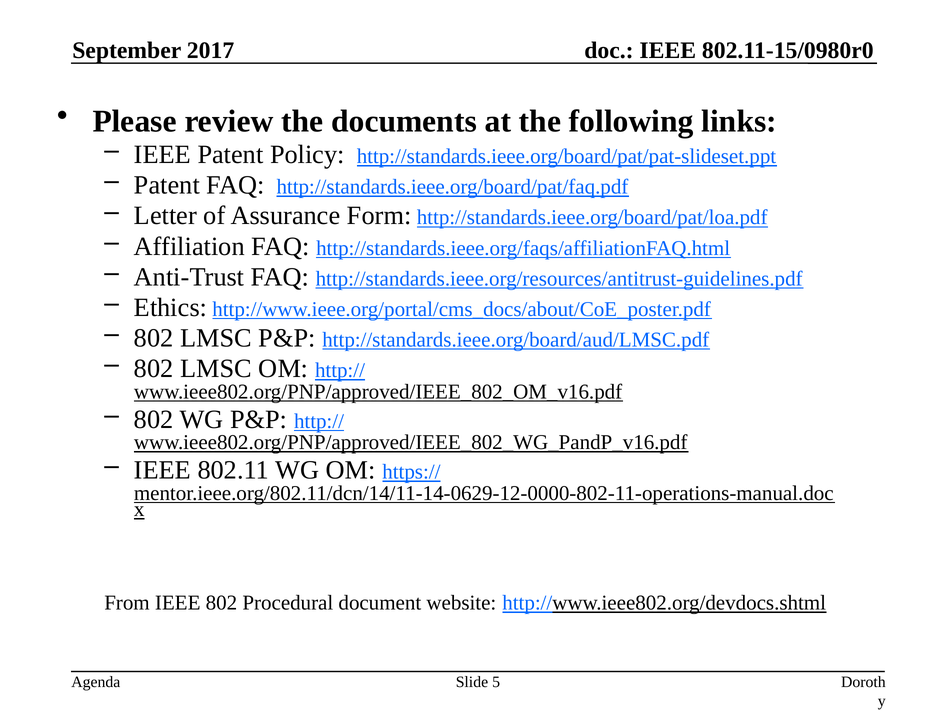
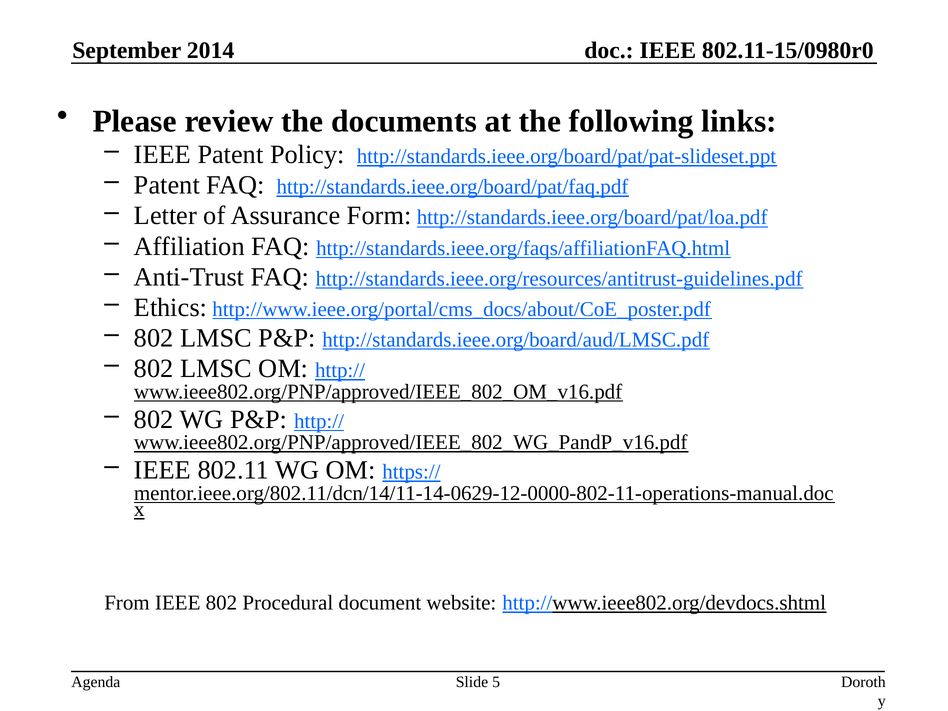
2017: 2017 -> 2014 (211, 51)
